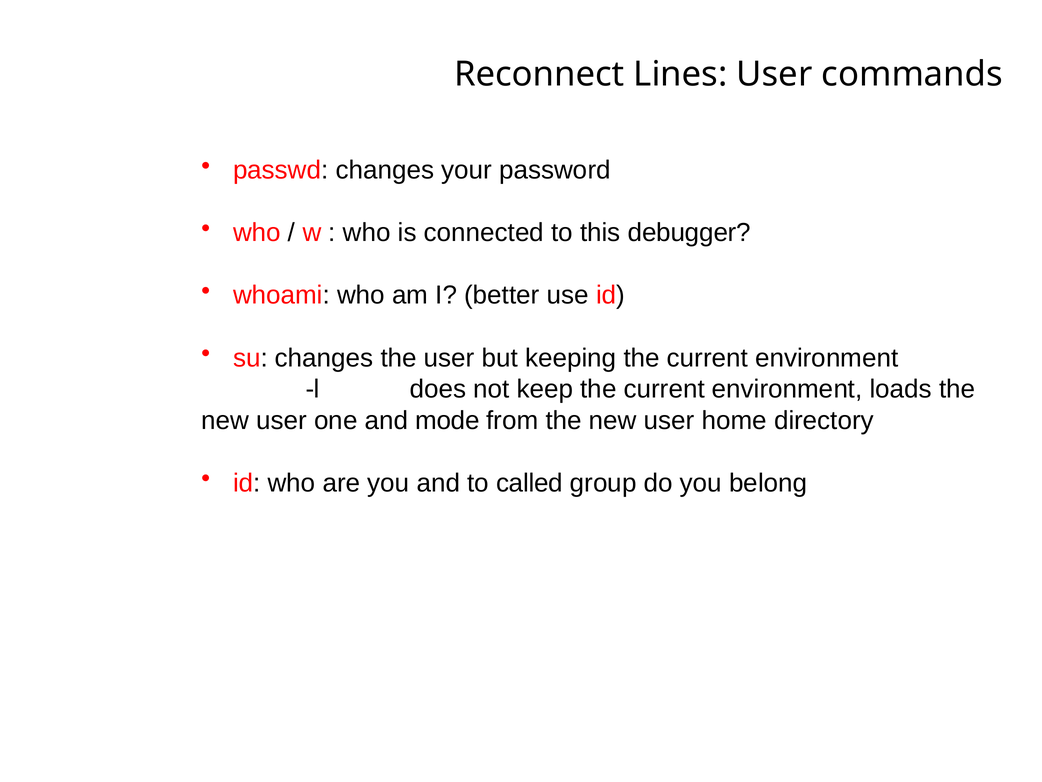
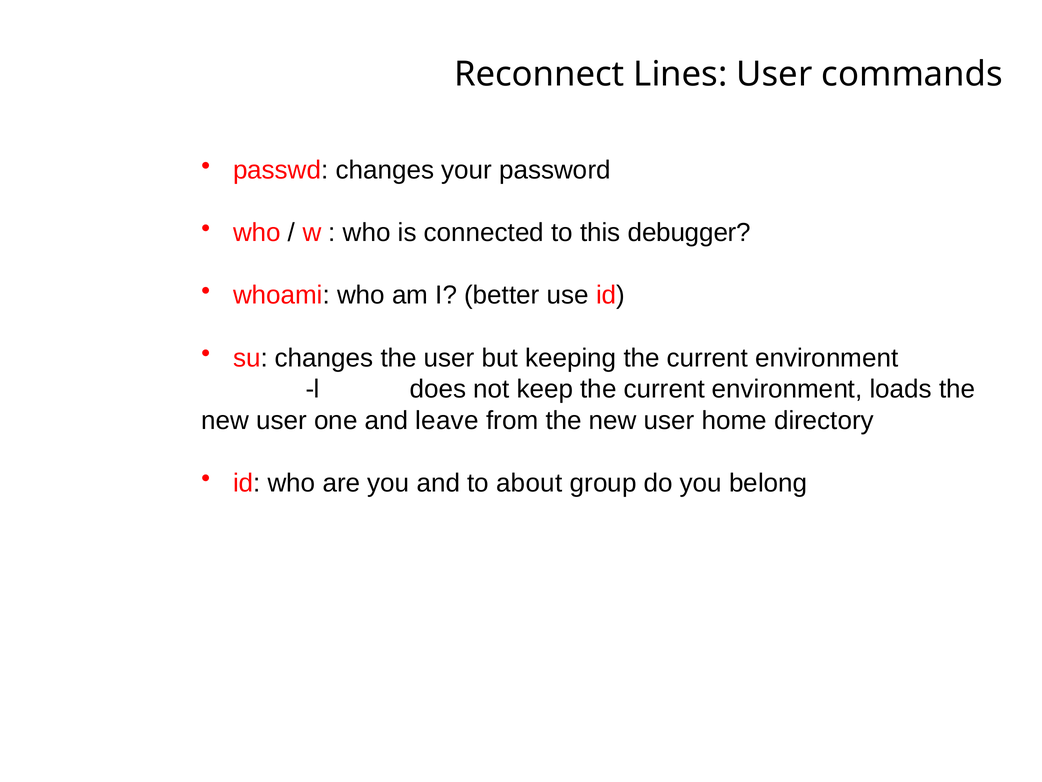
mode: mode -> leave (447, 420)
called: called -> about (529, 483)
